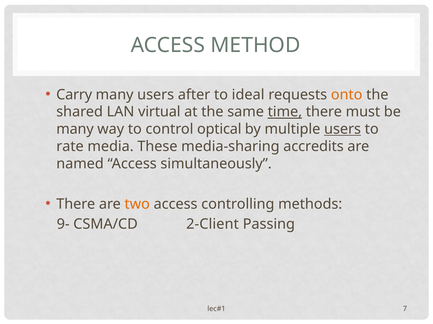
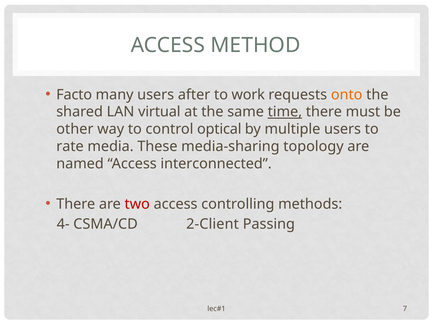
Carry: Carry -> Facto (74, 95)
ideal: ideal -> work (248, 95)
many: many -> other (75, 129)
users underline: present -> none (343, 129)
accredits: accredits -> topology (313, 147)
simultaneously: simultaneously -> interconnected (216, 164)
two colour: orange -> red (137, 205)
9-: 9- -> 4- (63, 225)
